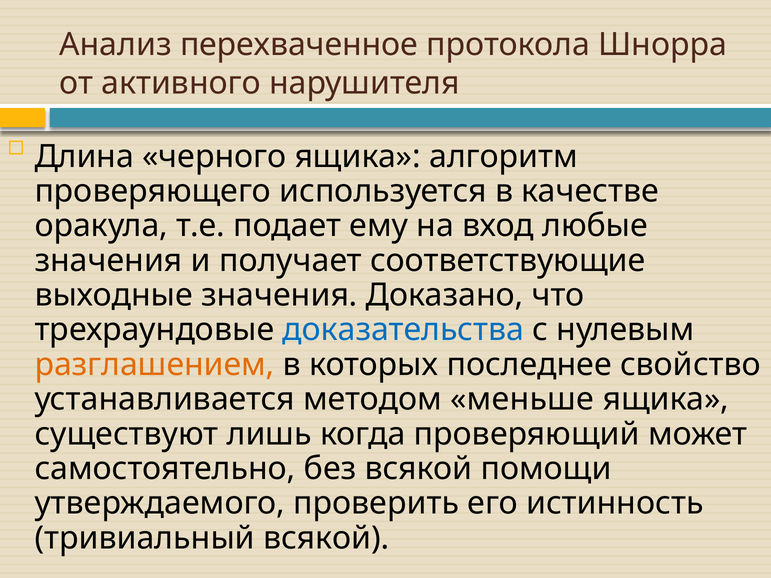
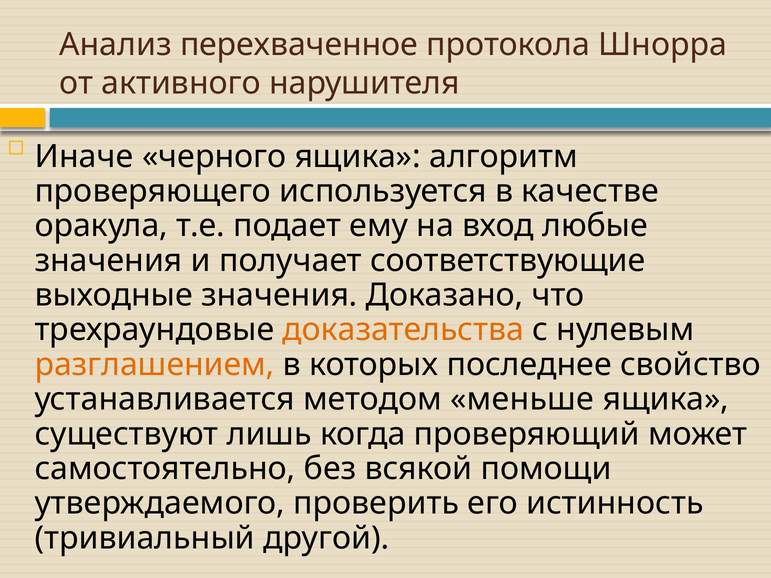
Длина: Длина -> Иначе (84, 157)
доказательства colour: blue -> orange (403, 330)
тривиальный всякой: всякой -> другой (326, 538)
